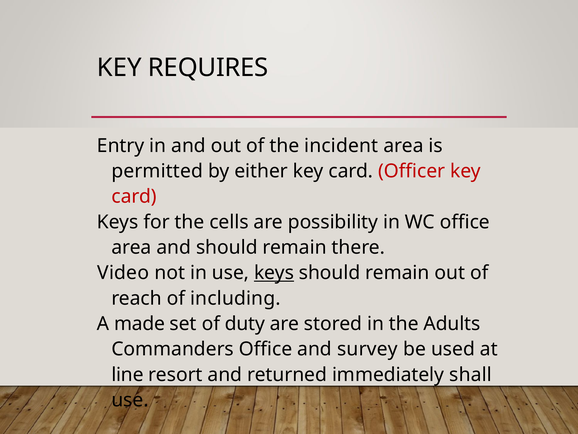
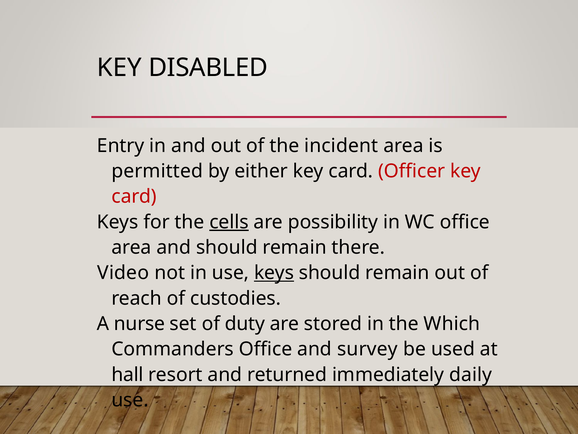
REQUIRES: REQUIRES -> DISABLED (208, 68)
cells underline: none -> present (229, 222)
including: including -> custodies (236, 298)
made: made -> nurse (140, 323)
Adults: Adults -> Which (452, 323)
line: line -> hall (127, 374)
shall: shall -> daily (471, 374)
